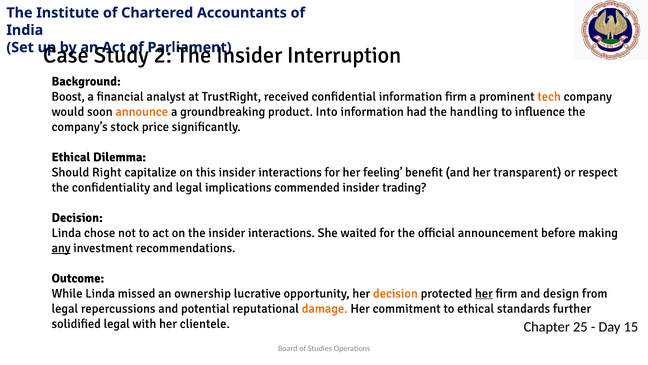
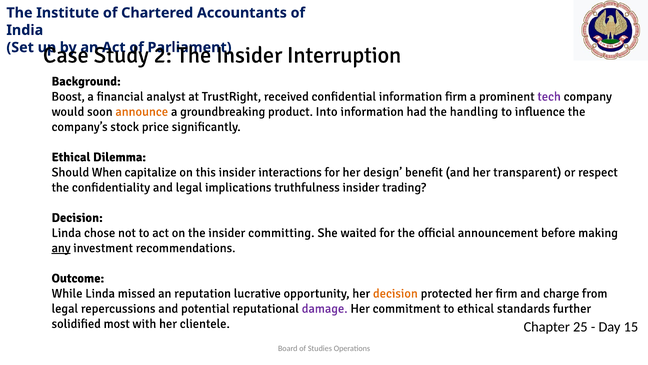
tech colour: orange -> purple (549, 96)
Right: Right -> When (107, 172)
feeling: feeling -> design (383, 172)
commended: commended -> truthfulness (307, 187)
the insider interactions: interactions -> committing (281, 233)
ownership: ownership -> reputation (203, 293)
her underline: present -> none (484, 293)
design: design -> charge (561, 293)
damage colour: orange -> purple (325, 308)
solidified legal: legal -> most (117, 323)
